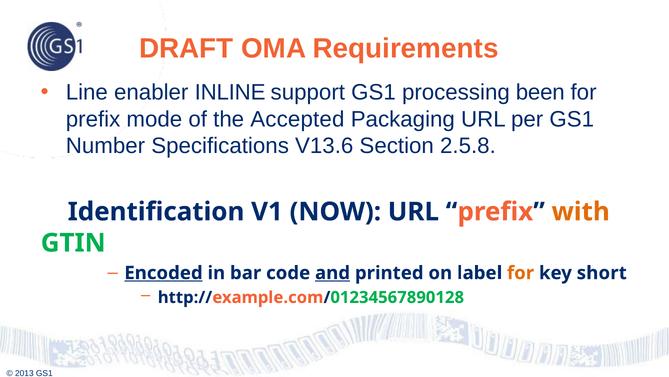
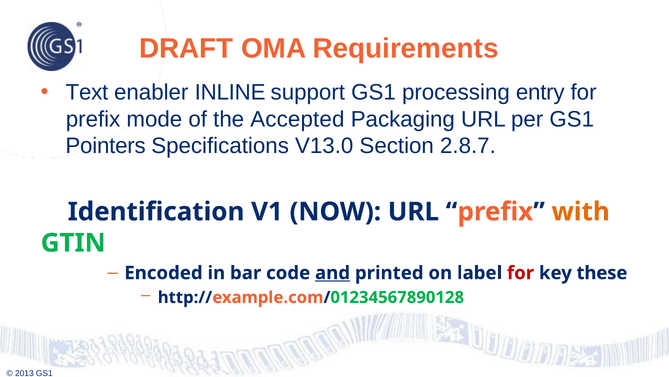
Line: Line -> Text (87, 92)
been: been -> entry (540, 92)
Number: Number -> Pointers (106, 146)
V13.6: V13.6 -> V13.0 (324, 146)
2.5.8: 2.5.8 -> 2.8.7 (468, 146)
Encoded underline: present -> none (163, 273)
for colour: orange -> red (521, 273)
short: short -> these (602, 273)
